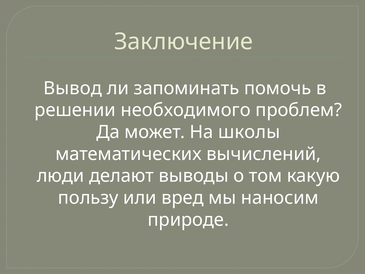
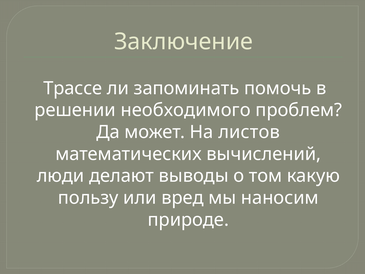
Вывод: Вывод -> Трассе (73, 88)
школы: школы -> листов (249, 132)
